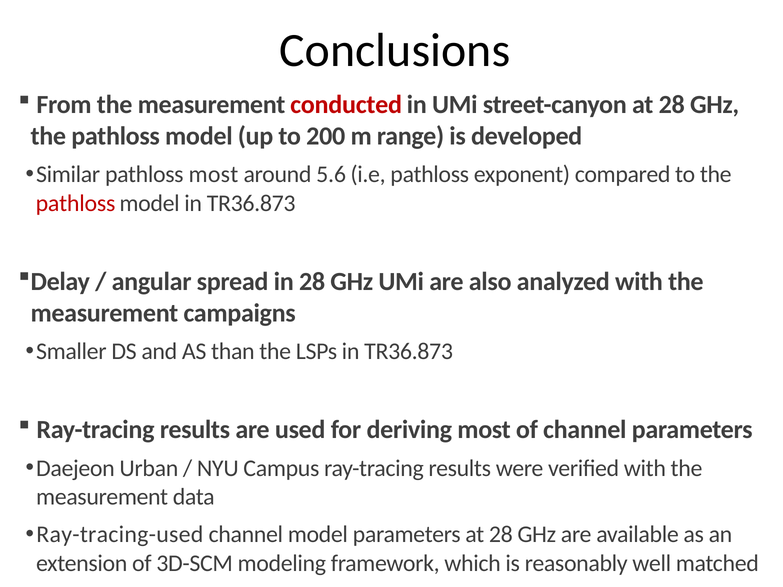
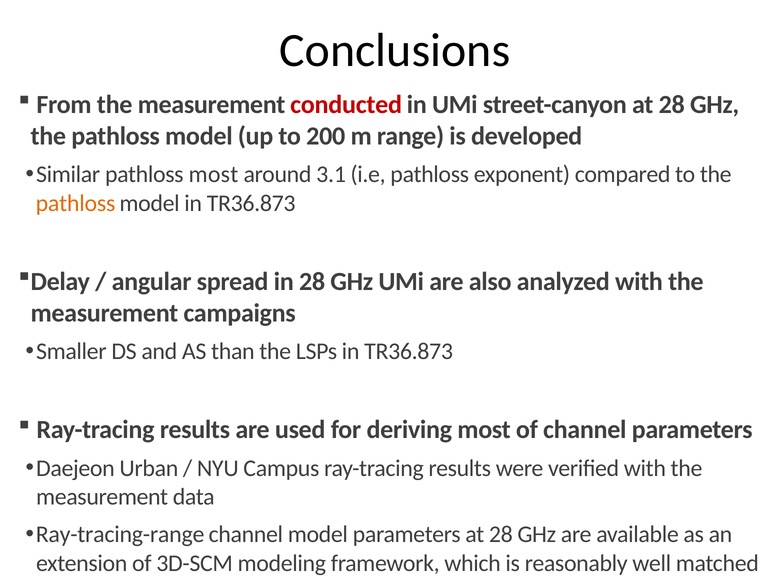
5.6: 5.6 -> 3.1 (331, 175)
pathloss colour: red -> orange (76, 203)
Ray-tracing-used: Ray-tracing-used -> Ray-tracing-range (120, 535)
